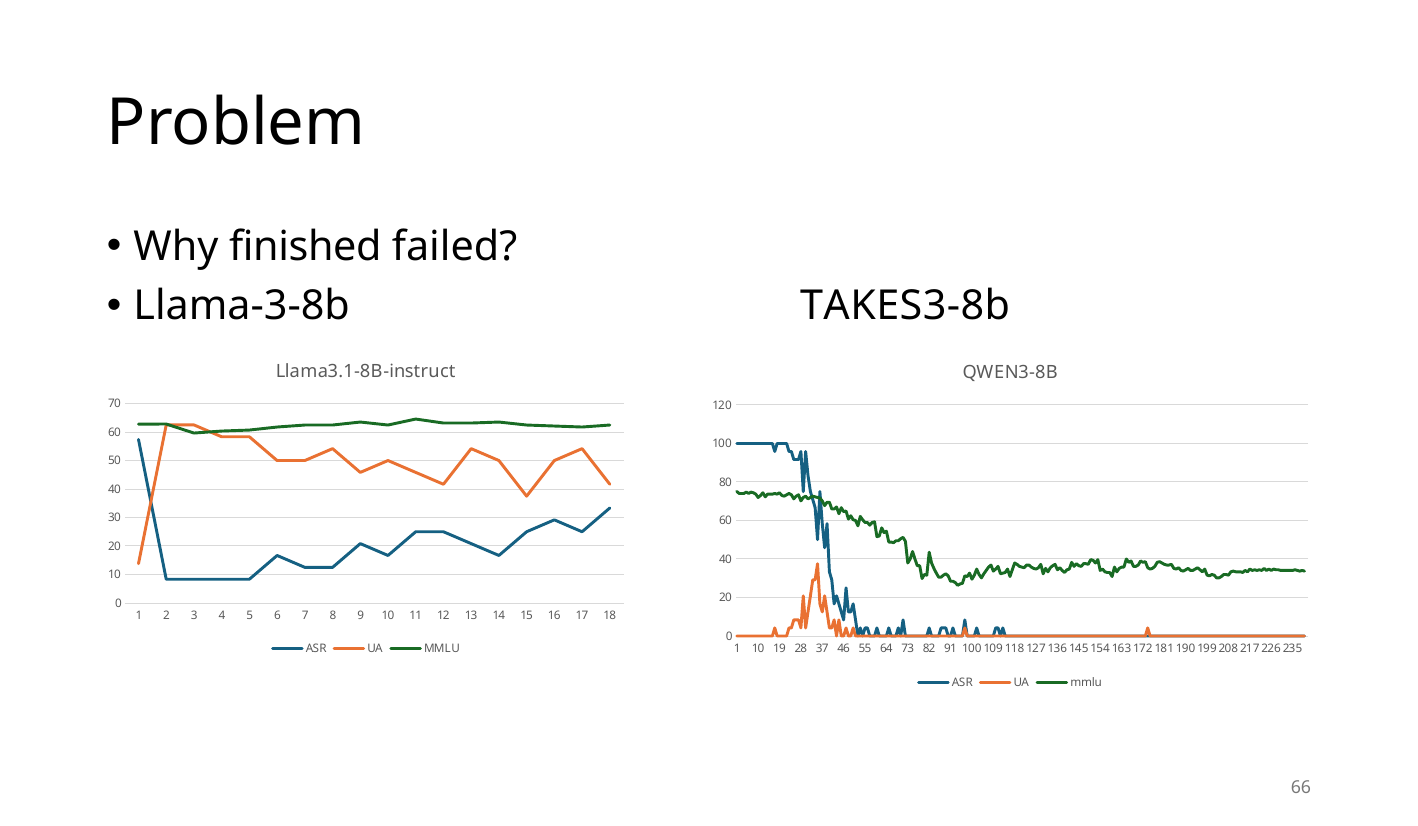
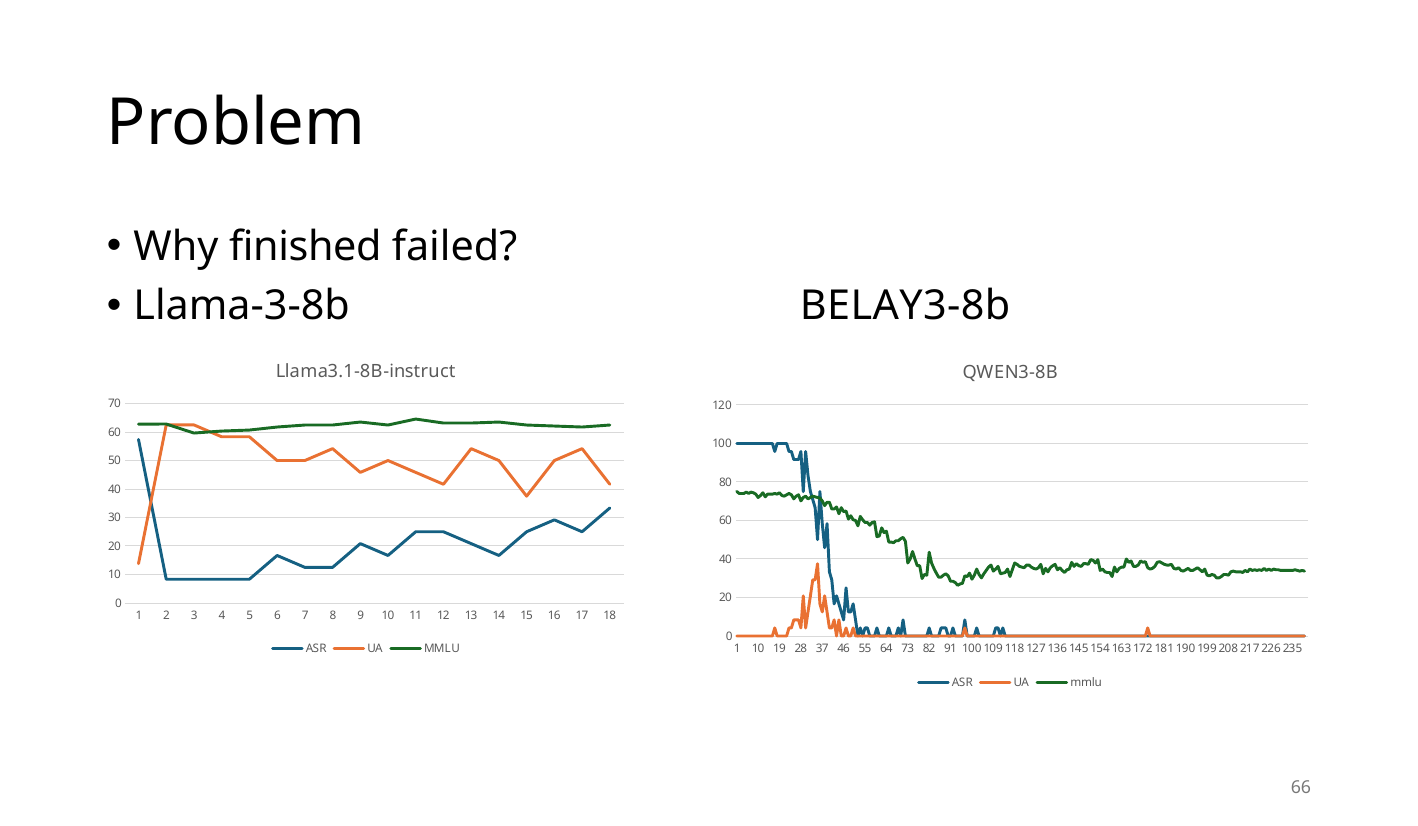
TAKES3-8b: TAKES3-8b -> BELAY3-8b (905, 306)
